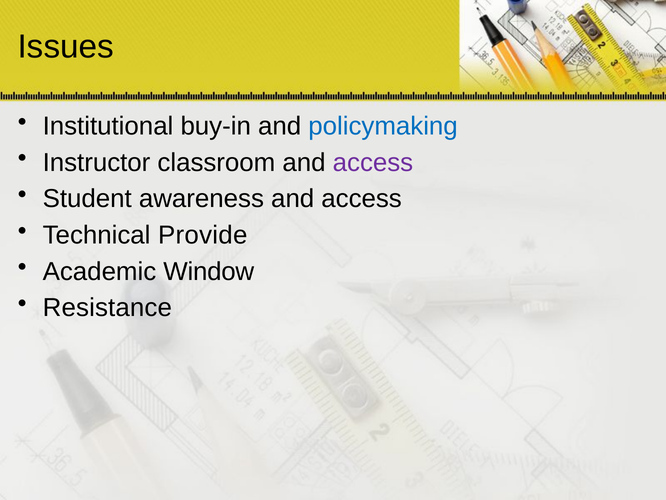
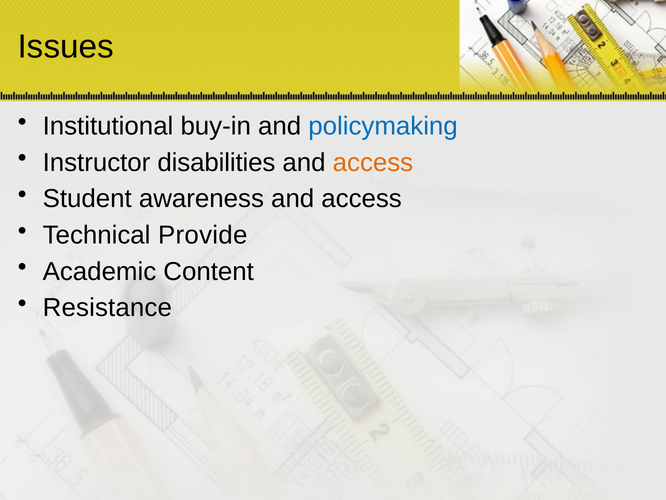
classroom: classroom -> disabilities (216, 162)
access colour: purple -> orange (373, 162)
Window: Window -> Content (209, 271)
